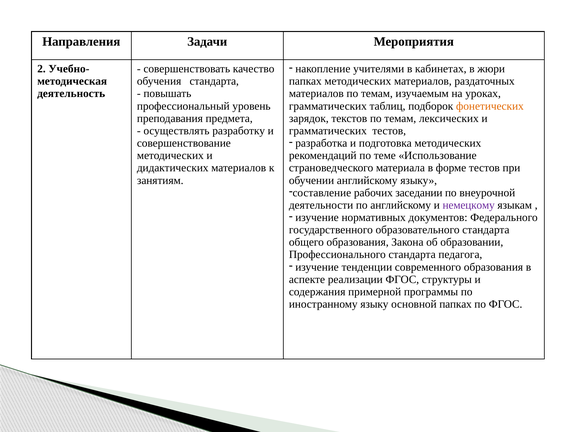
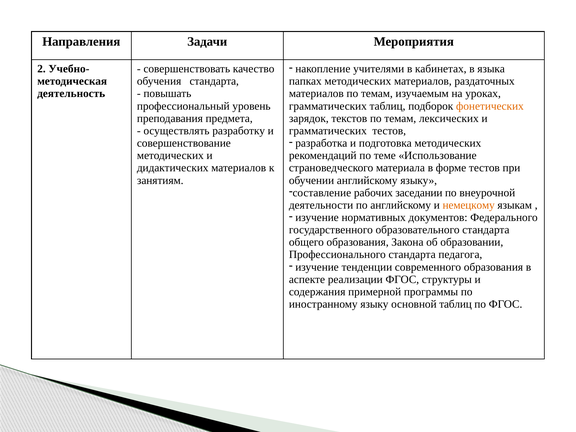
жюри: жюри -> языка (491, 69)
немецкому colour: purple -> orange (469, 205)
основной папках: папках -> таблиц (456, 304)
